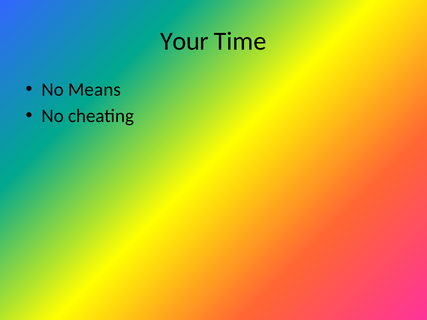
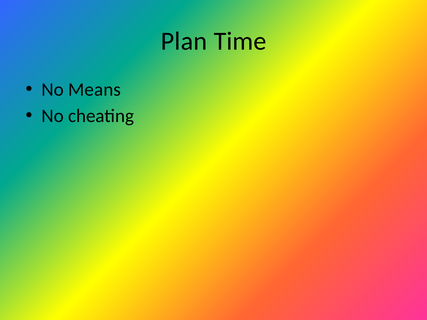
Your: Your -> Plan (184, 41)
